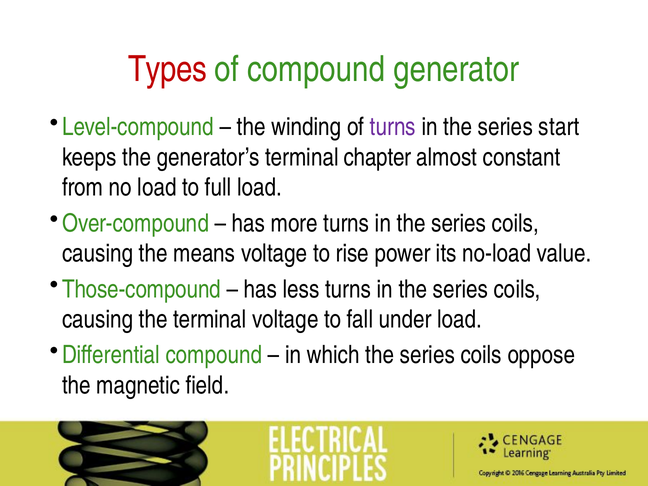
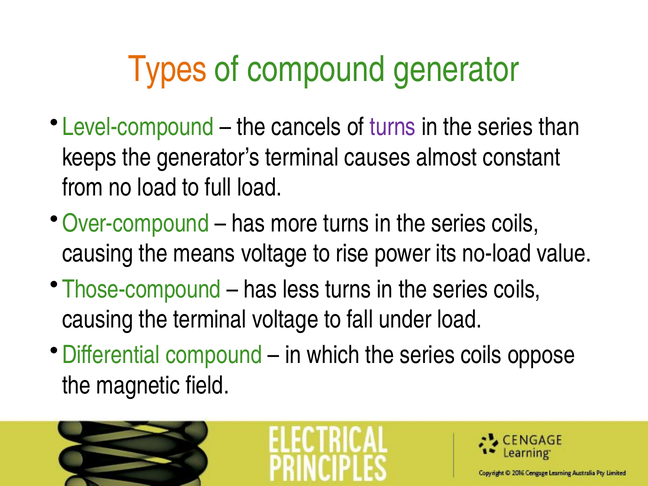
Types colour: red -> orange (168, 69)
winding: winding -> cancels (306, 127)
start: start -> than (559, 127)
chapter: chapter -> causes (377, 157)
